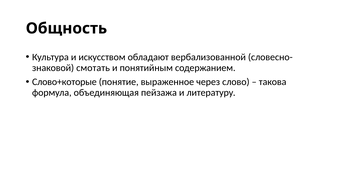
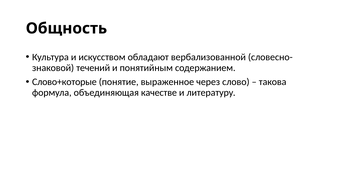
смотать: смотать -> течений (93, 68)
пейзажа: пейзажа -> качестве (159, 93)
